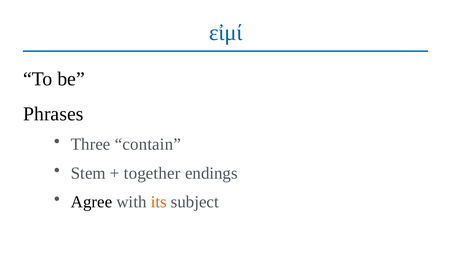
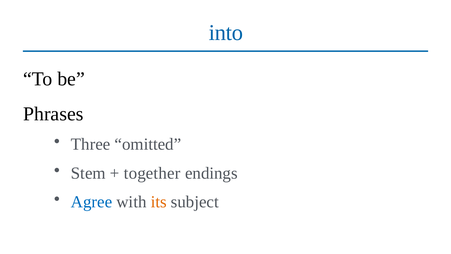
εἰμί: εἰμί -> into (226, 33)
contain: contain -> omitted (148, 144)
Agree colour: black -> blue (92, 202)
